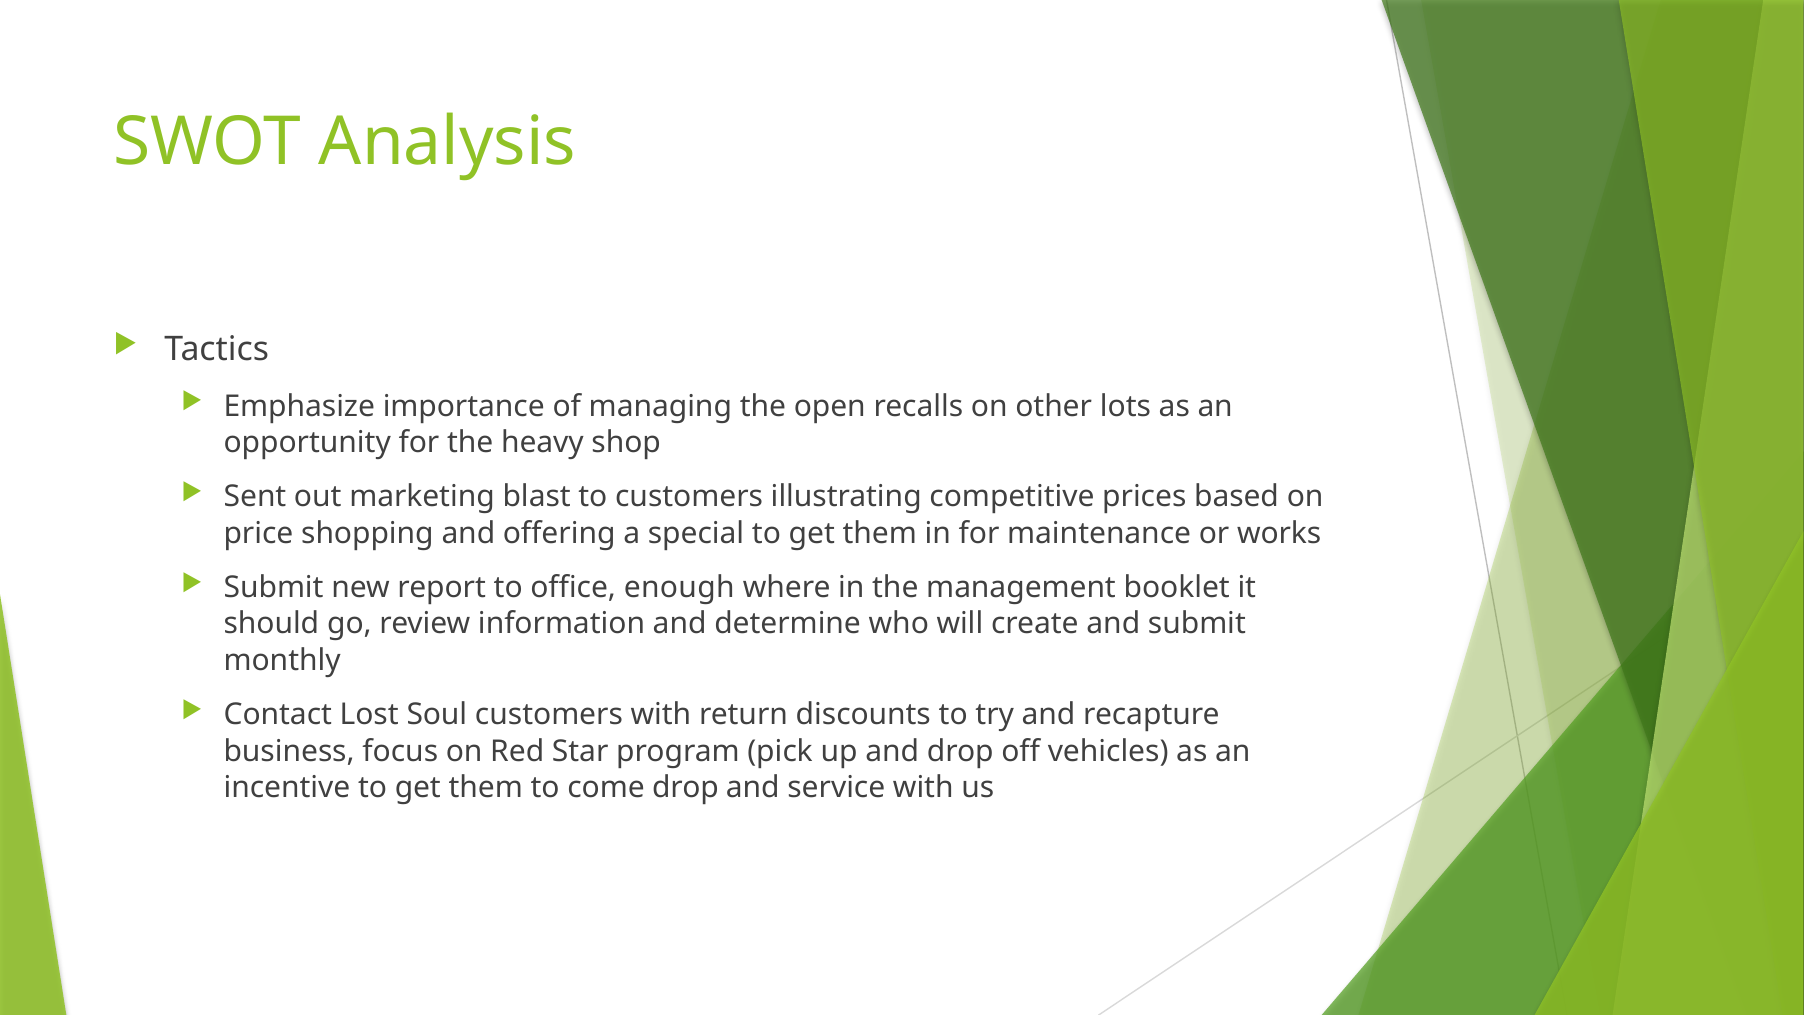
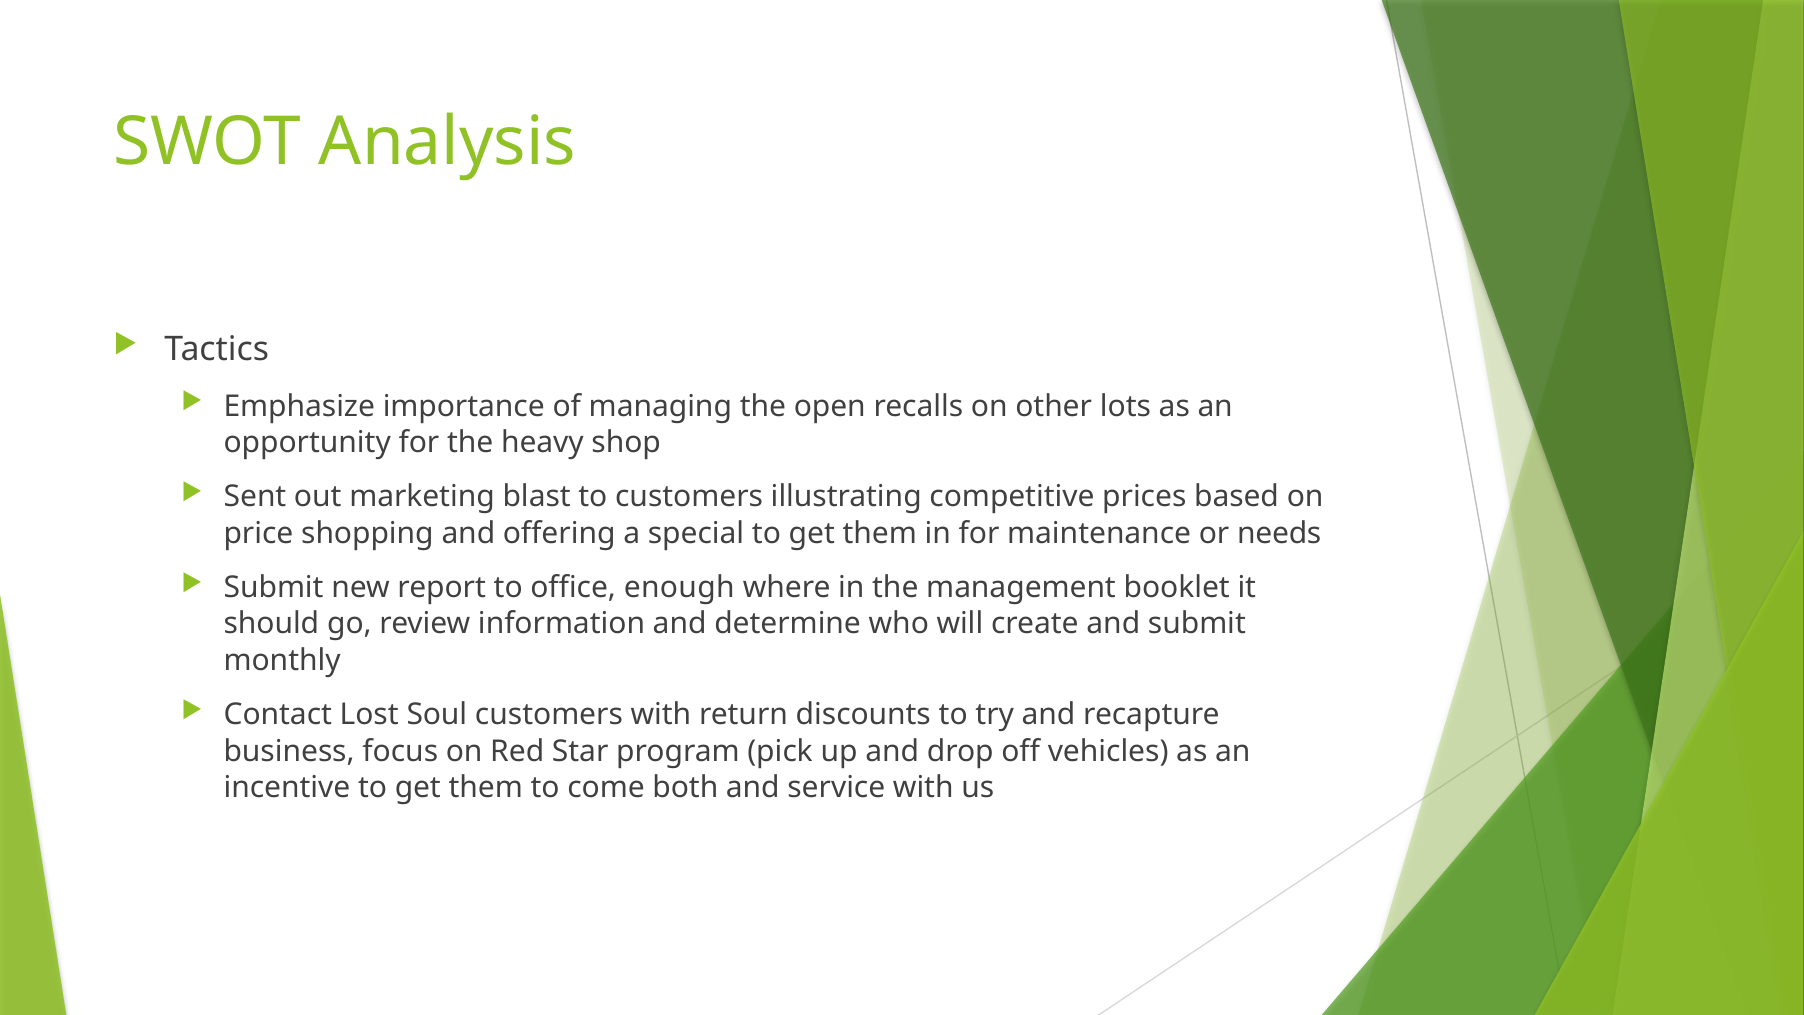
works: works -> needs (1279, 533)
come drop: drop -> both (685, 787)
